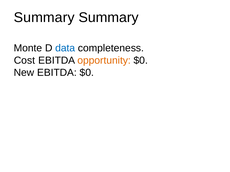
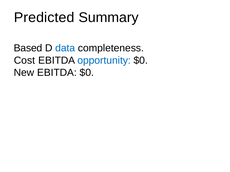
Summary: Summary -> Predicted (44, 17)
Monte: Monte -> Based (28, 48)
opportunity colour: orange -> blue (104, 61)
